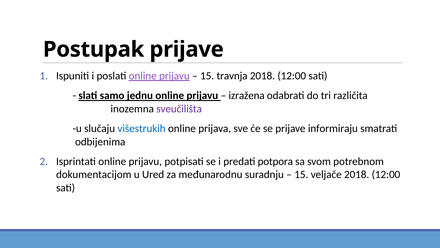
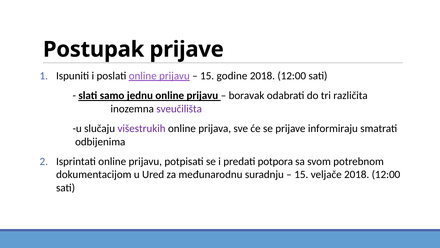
travnja: travnja -> godine (232, 76)
izražena: izražena -> boravak (247, 95)
višestrukih colour: blue -> purple (142, 128)
